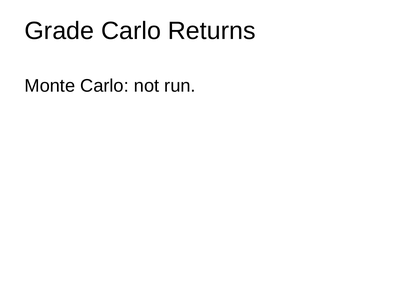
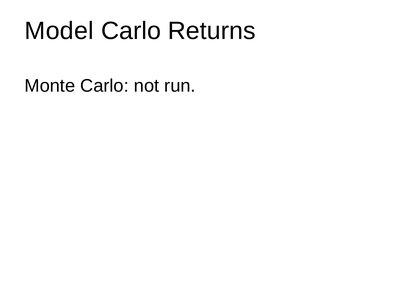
Grade: Grade -> Model (59, 31)
